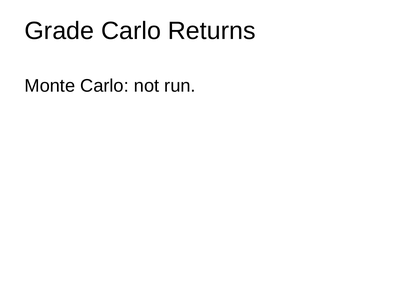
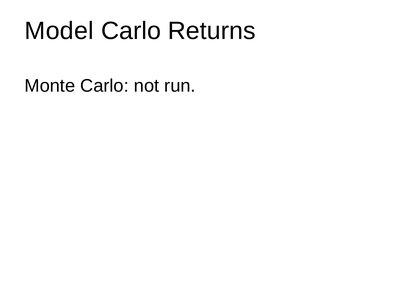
Grade: Grade -> Model (59, 31)
